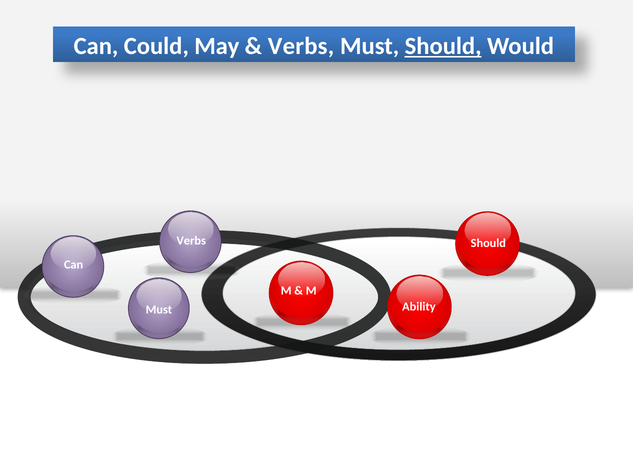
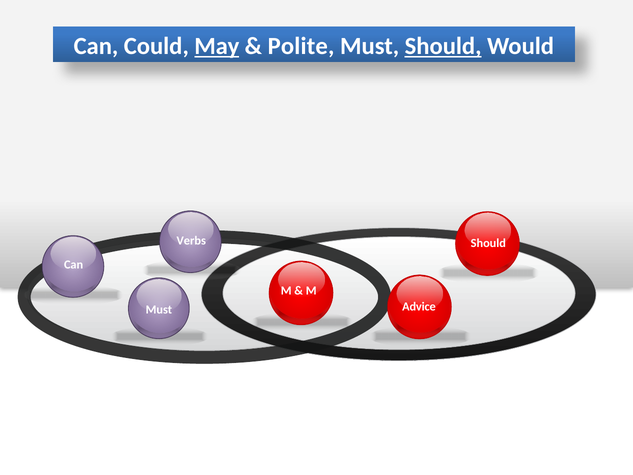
May underline: none -> present (217, 46)
Verbs: Verbs -> Polite (301, 46)
Ability: Ability -> Advice (419, 307)
